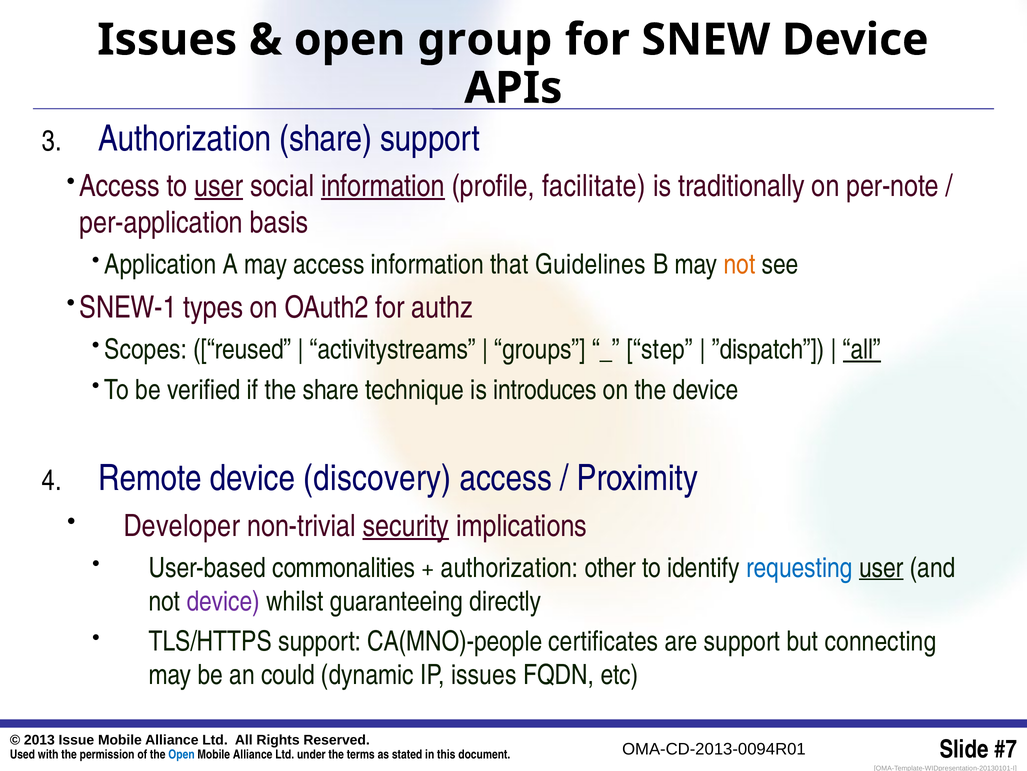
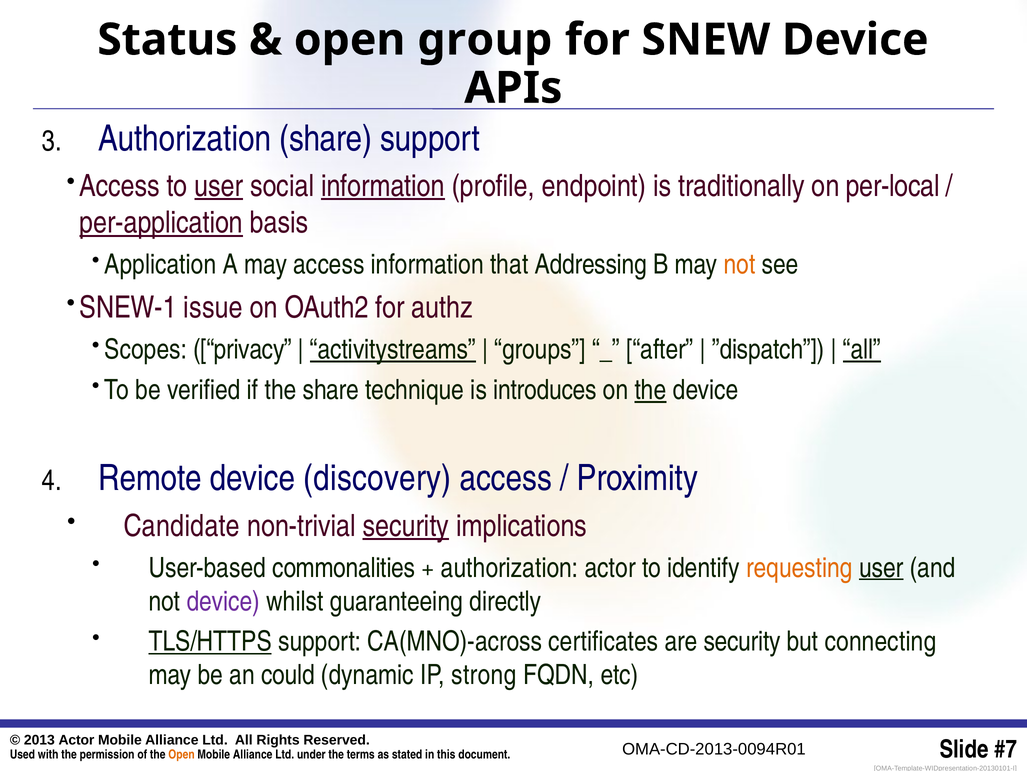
Issues: Issues -> Status (167, 40)
facilitate: facilitate -> endpoint (594, 186)
per-note: per-note -> per-local (893, 186)
per-application underline: none -> present (161, 223)
Guidelines: Guidelines -> Addressing (591, 264)
types: types -> issue (213, 307)
reused: reused -> privacy (242, 349)
activitystreams underline: none -> present (393, 349)
step: step -> after (660, 349)
the underline: none -> present (651, 390)
Developer: Developer -> Candidate (182, 525)
authorization other: other -> actor (610, 567)
requesting colour: blue -> orange (799, 567)
TLS/HTTPS underline: none -> present (210, 641)
CA(MNO)-people: CA(MNO)-people -> CA(MNO)-across (455, 641)
are support: support -> security (742, 641)
IP issues: issues -> strong (484, 675)
Issue: Issue -> Actor (76, 739)
Open colour: blue -> orange (182, 754)
